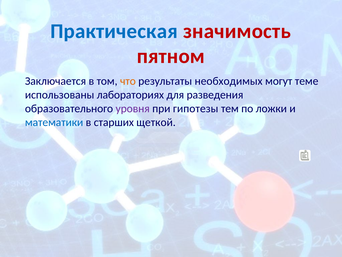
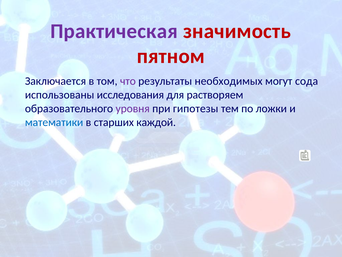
Практическая colour: blue -> purple (114, 31)
что colour: orange -> purple (128, 81)
теме: теме -> сода (307, 81)
лабораториях: лабораториях -> исследования (130, 95)
разведения: разведения -> растворяем (215, 95)
щеткой: щеткой -> каждой (156, 122)
